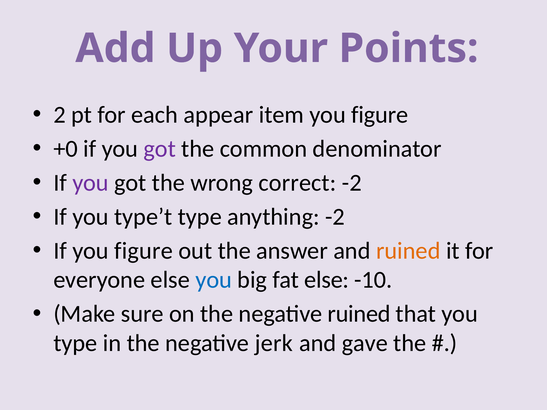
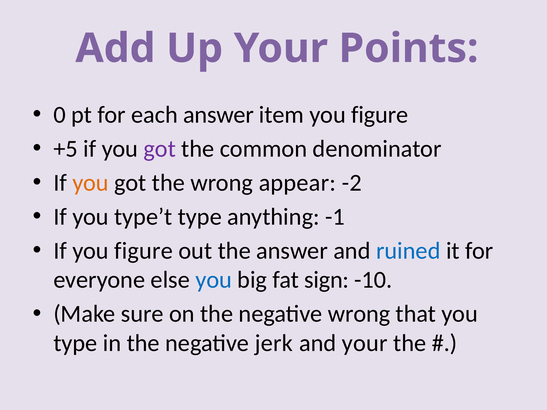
2: 2 -> 0 (59, 115)
each appear: appear -> answer (219, 115)
+0: +0 -> +5 (66, 149)
you colour: purple -> orange (91, 183)
correct: correct -> appear (297, 183)
anything -2: -2 -> -1 (335, 217)
ruined colour: orange -> blue (408, 251)
fat else: else -> sign (327, 280)
negative ruined: ruined -> wrong (359, 314)
and gave: gave -> your (365, 343)
